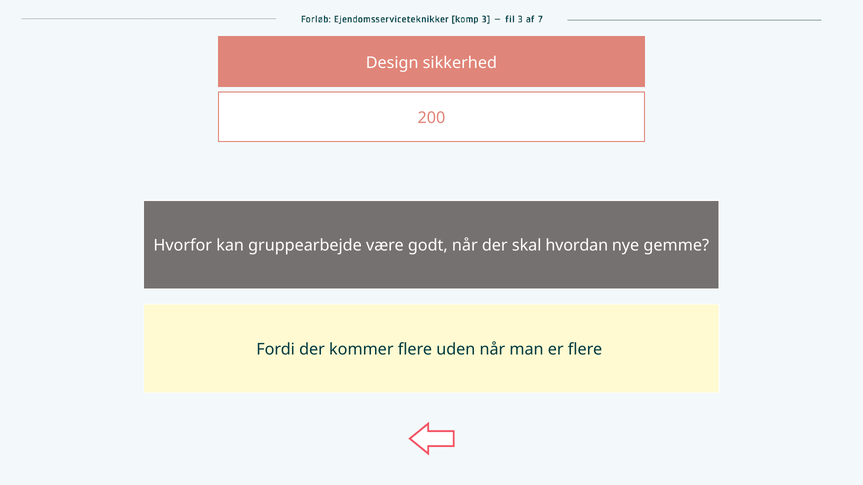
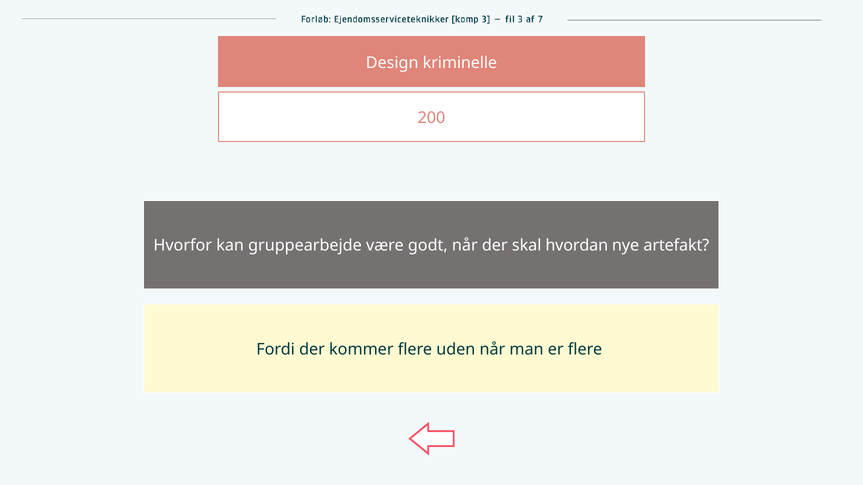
sikkerhed: sikkerhed -> kriminelle (460, 63)
gemme: gemme -> artefakt (676, 246)
